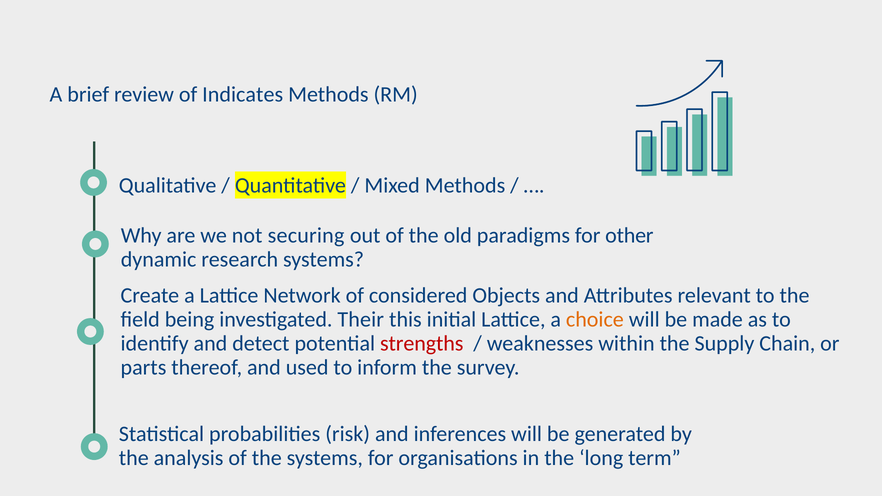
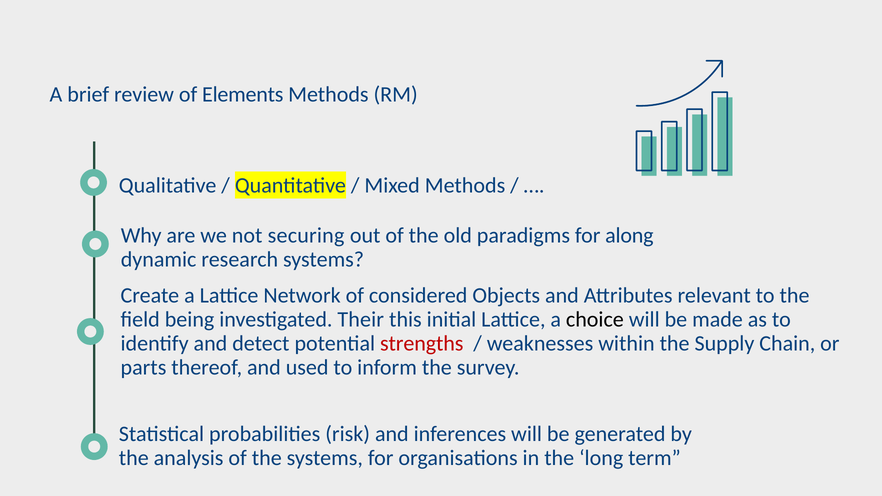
Indicates: Indicates -> Elements (243, 95)
other: other -> along (629, 235)
choice colour: orange -> black (595, 320)
